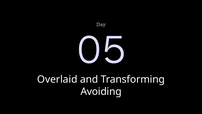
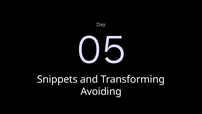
Overlaid: Overlaid -> Snippets (57, 79)
